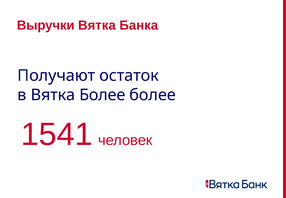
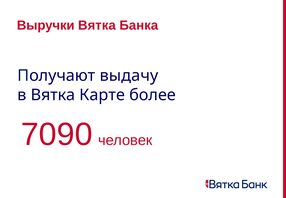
остаток: остаток -> выдачу (129, 76)
Вятка Более: Более -> Карте (102, 95)
1541: 1541 -> 7090 (57, 134)
